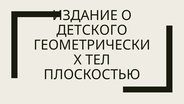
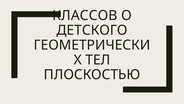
ИЗДАНИЕ: ИЗДАНИЕ -> КЛАССОВ (85, 15)
